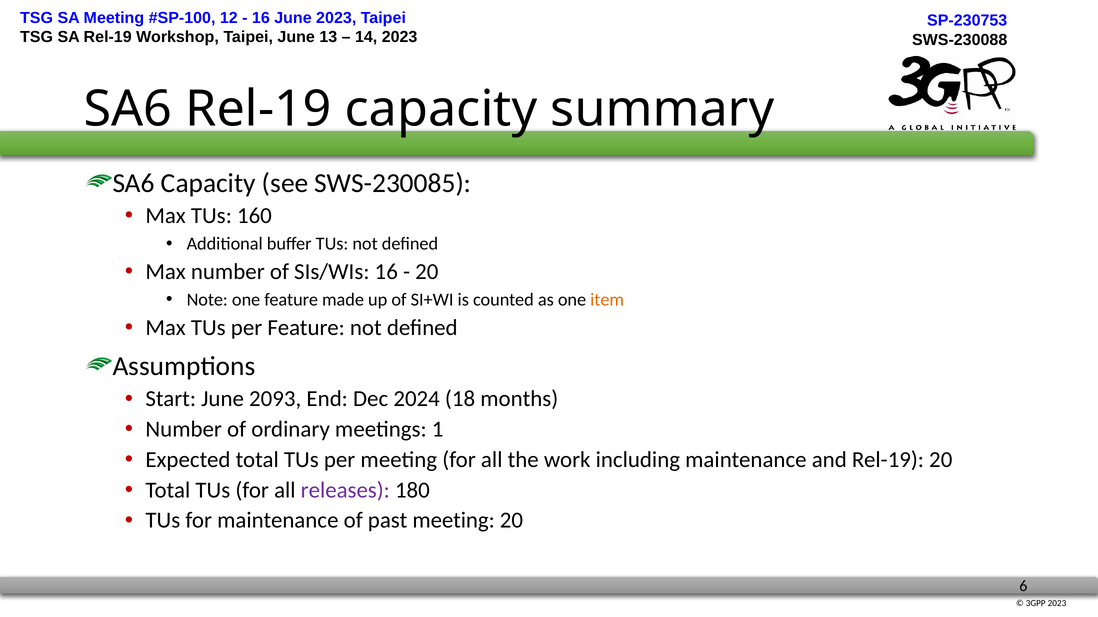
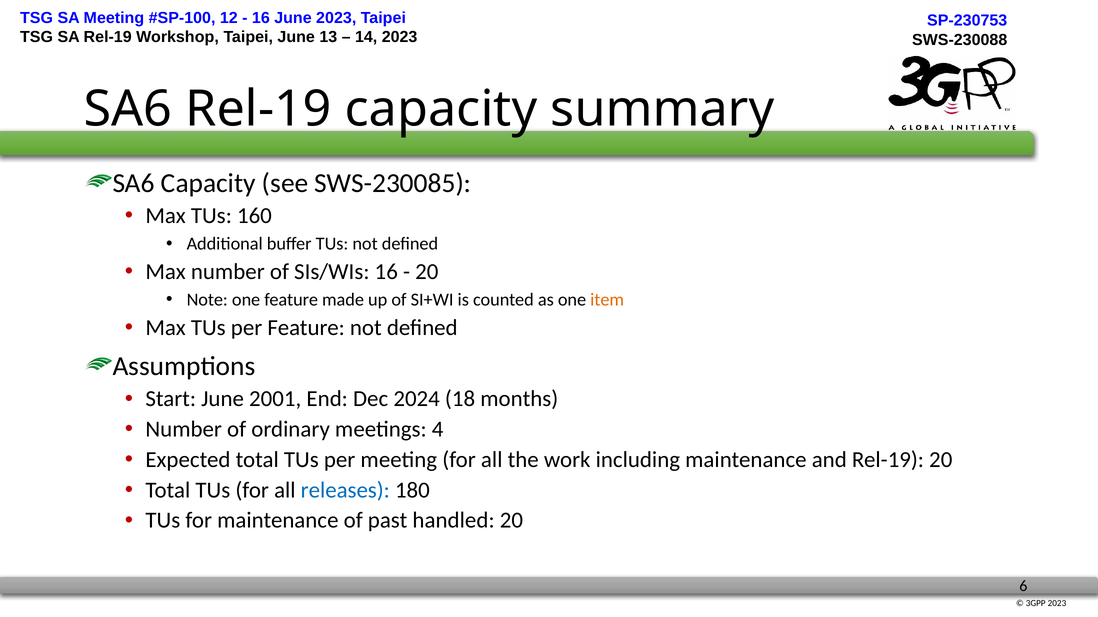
2093: 2093 -> 2001 (275, 399)
1: 1 -> 4 (438, 430)
releases colour: purple -> blue (345, 491)
past meeting: meeting -> handled (454, 521)
